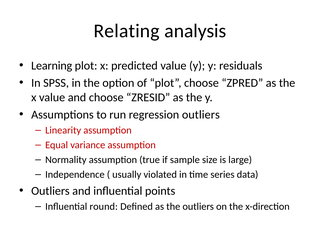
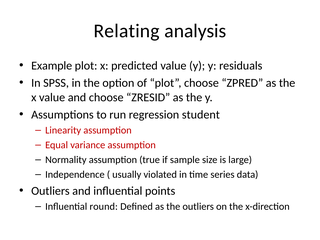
Learning: Learning -> Example (52, 66)
regression outliers: outliers -> student (201, 115)
